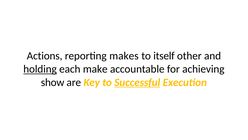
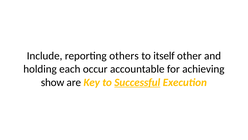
Actions: Actions -> Include (45, 56)
makes: makes -> others (124, 56)
holding underline: present -> none (40, 69)
make: make -> occur (95, 69)
